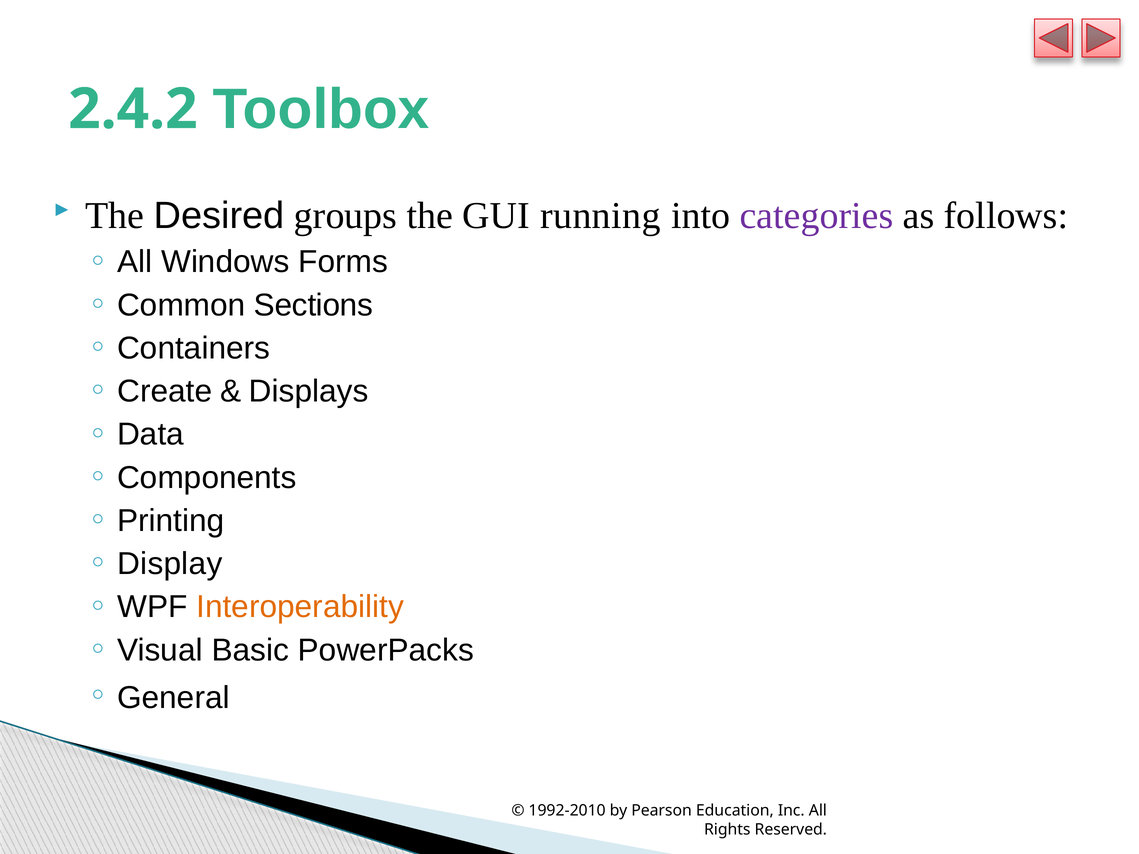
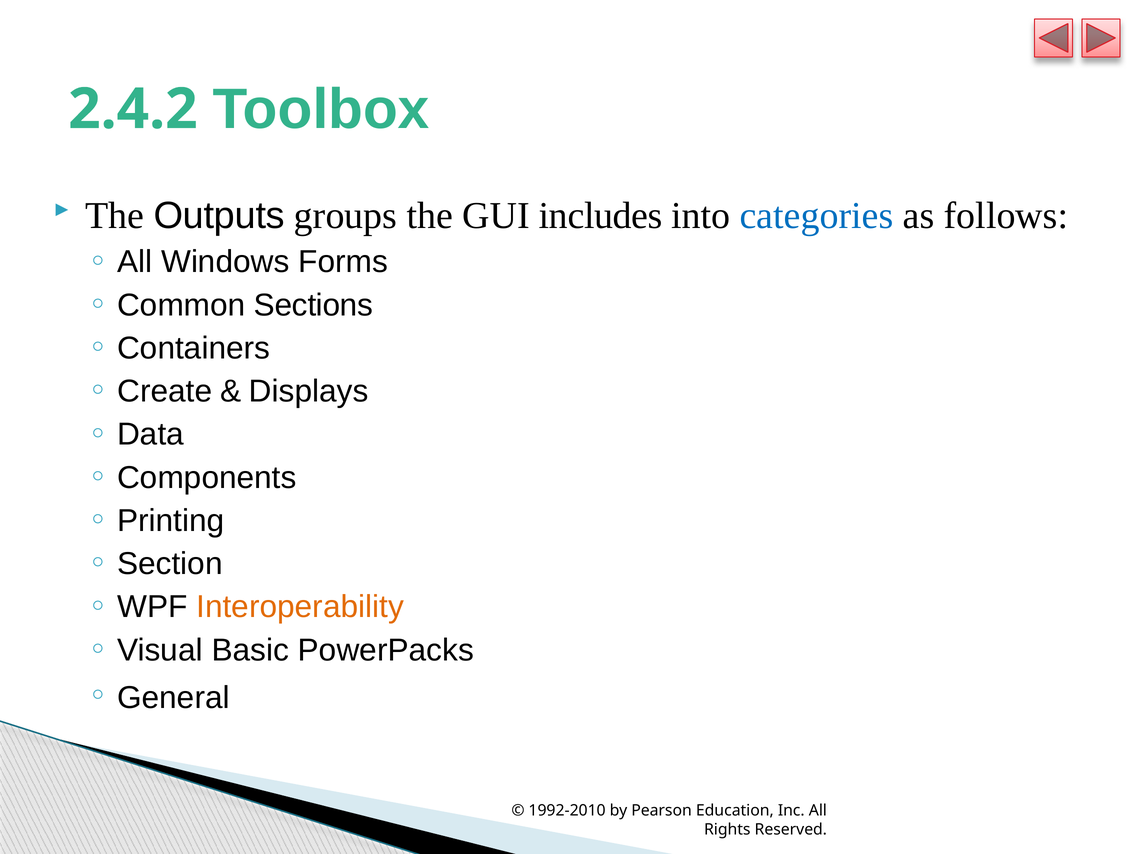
Desired: Desired -> Outputs (219, 216)
running: running -> includes (601, 216)
categories colour: purple -> blue (817, 216)
Display: Display -> Section (170, 564)
